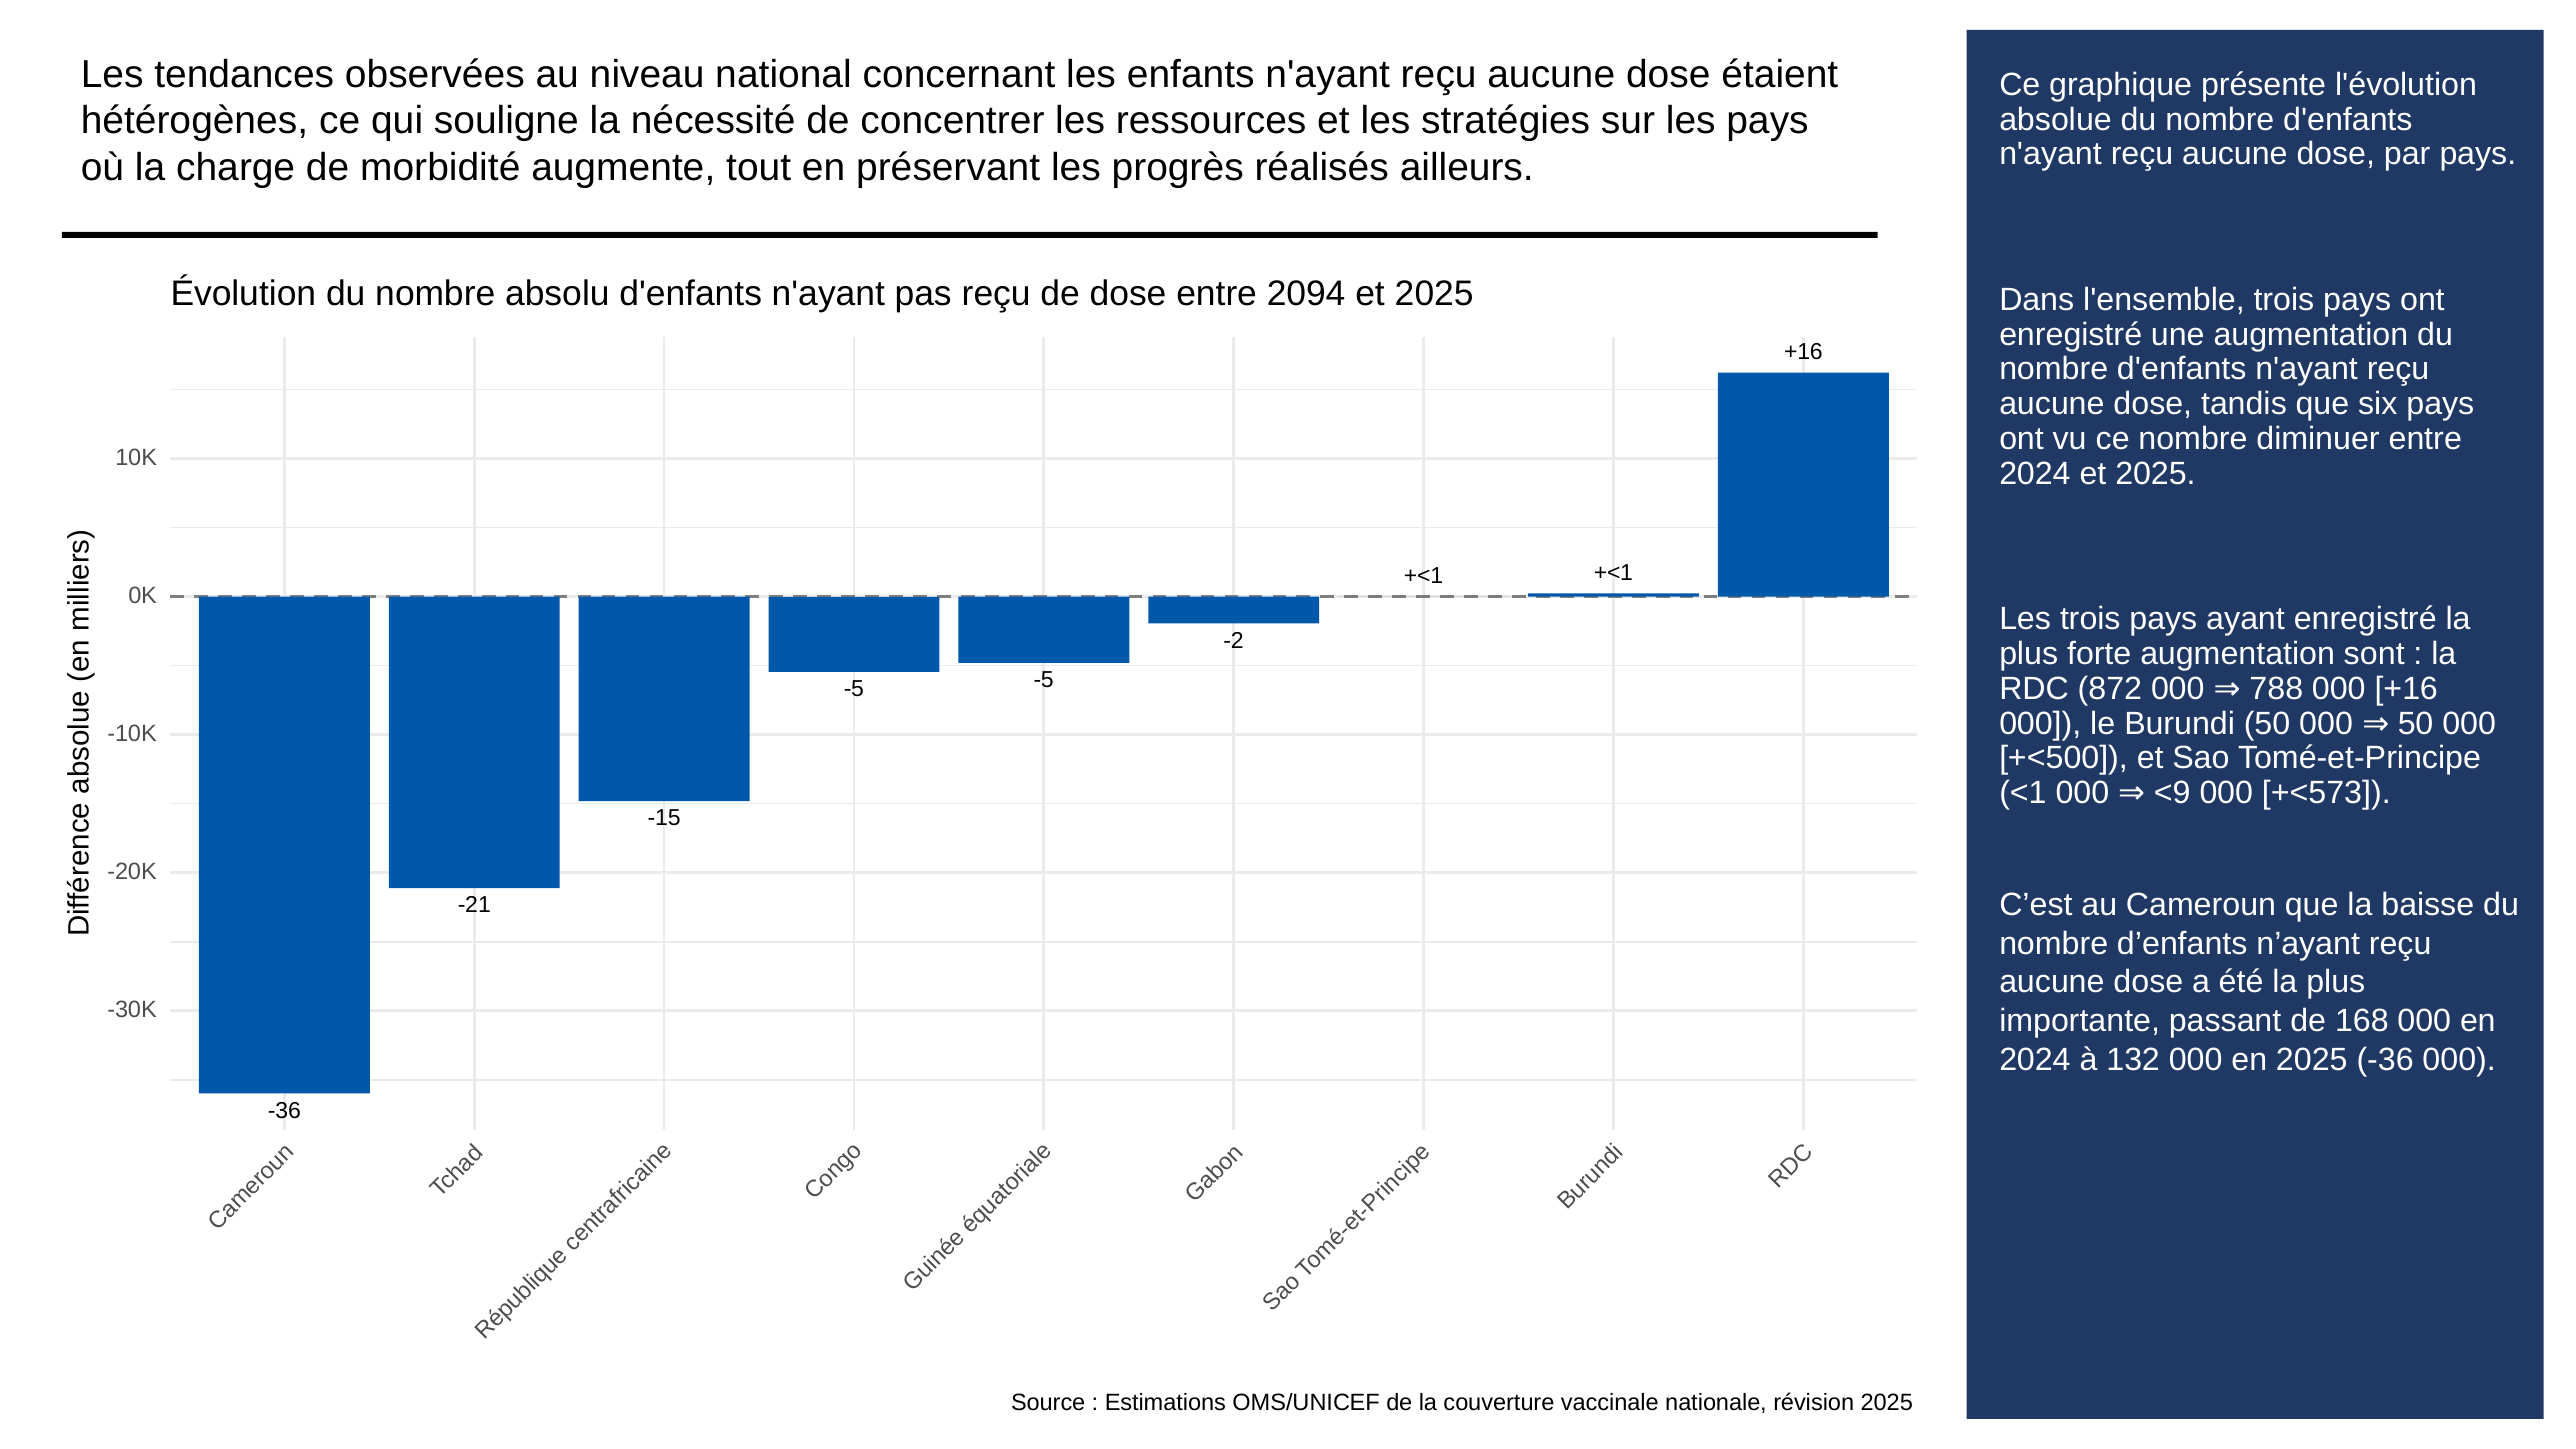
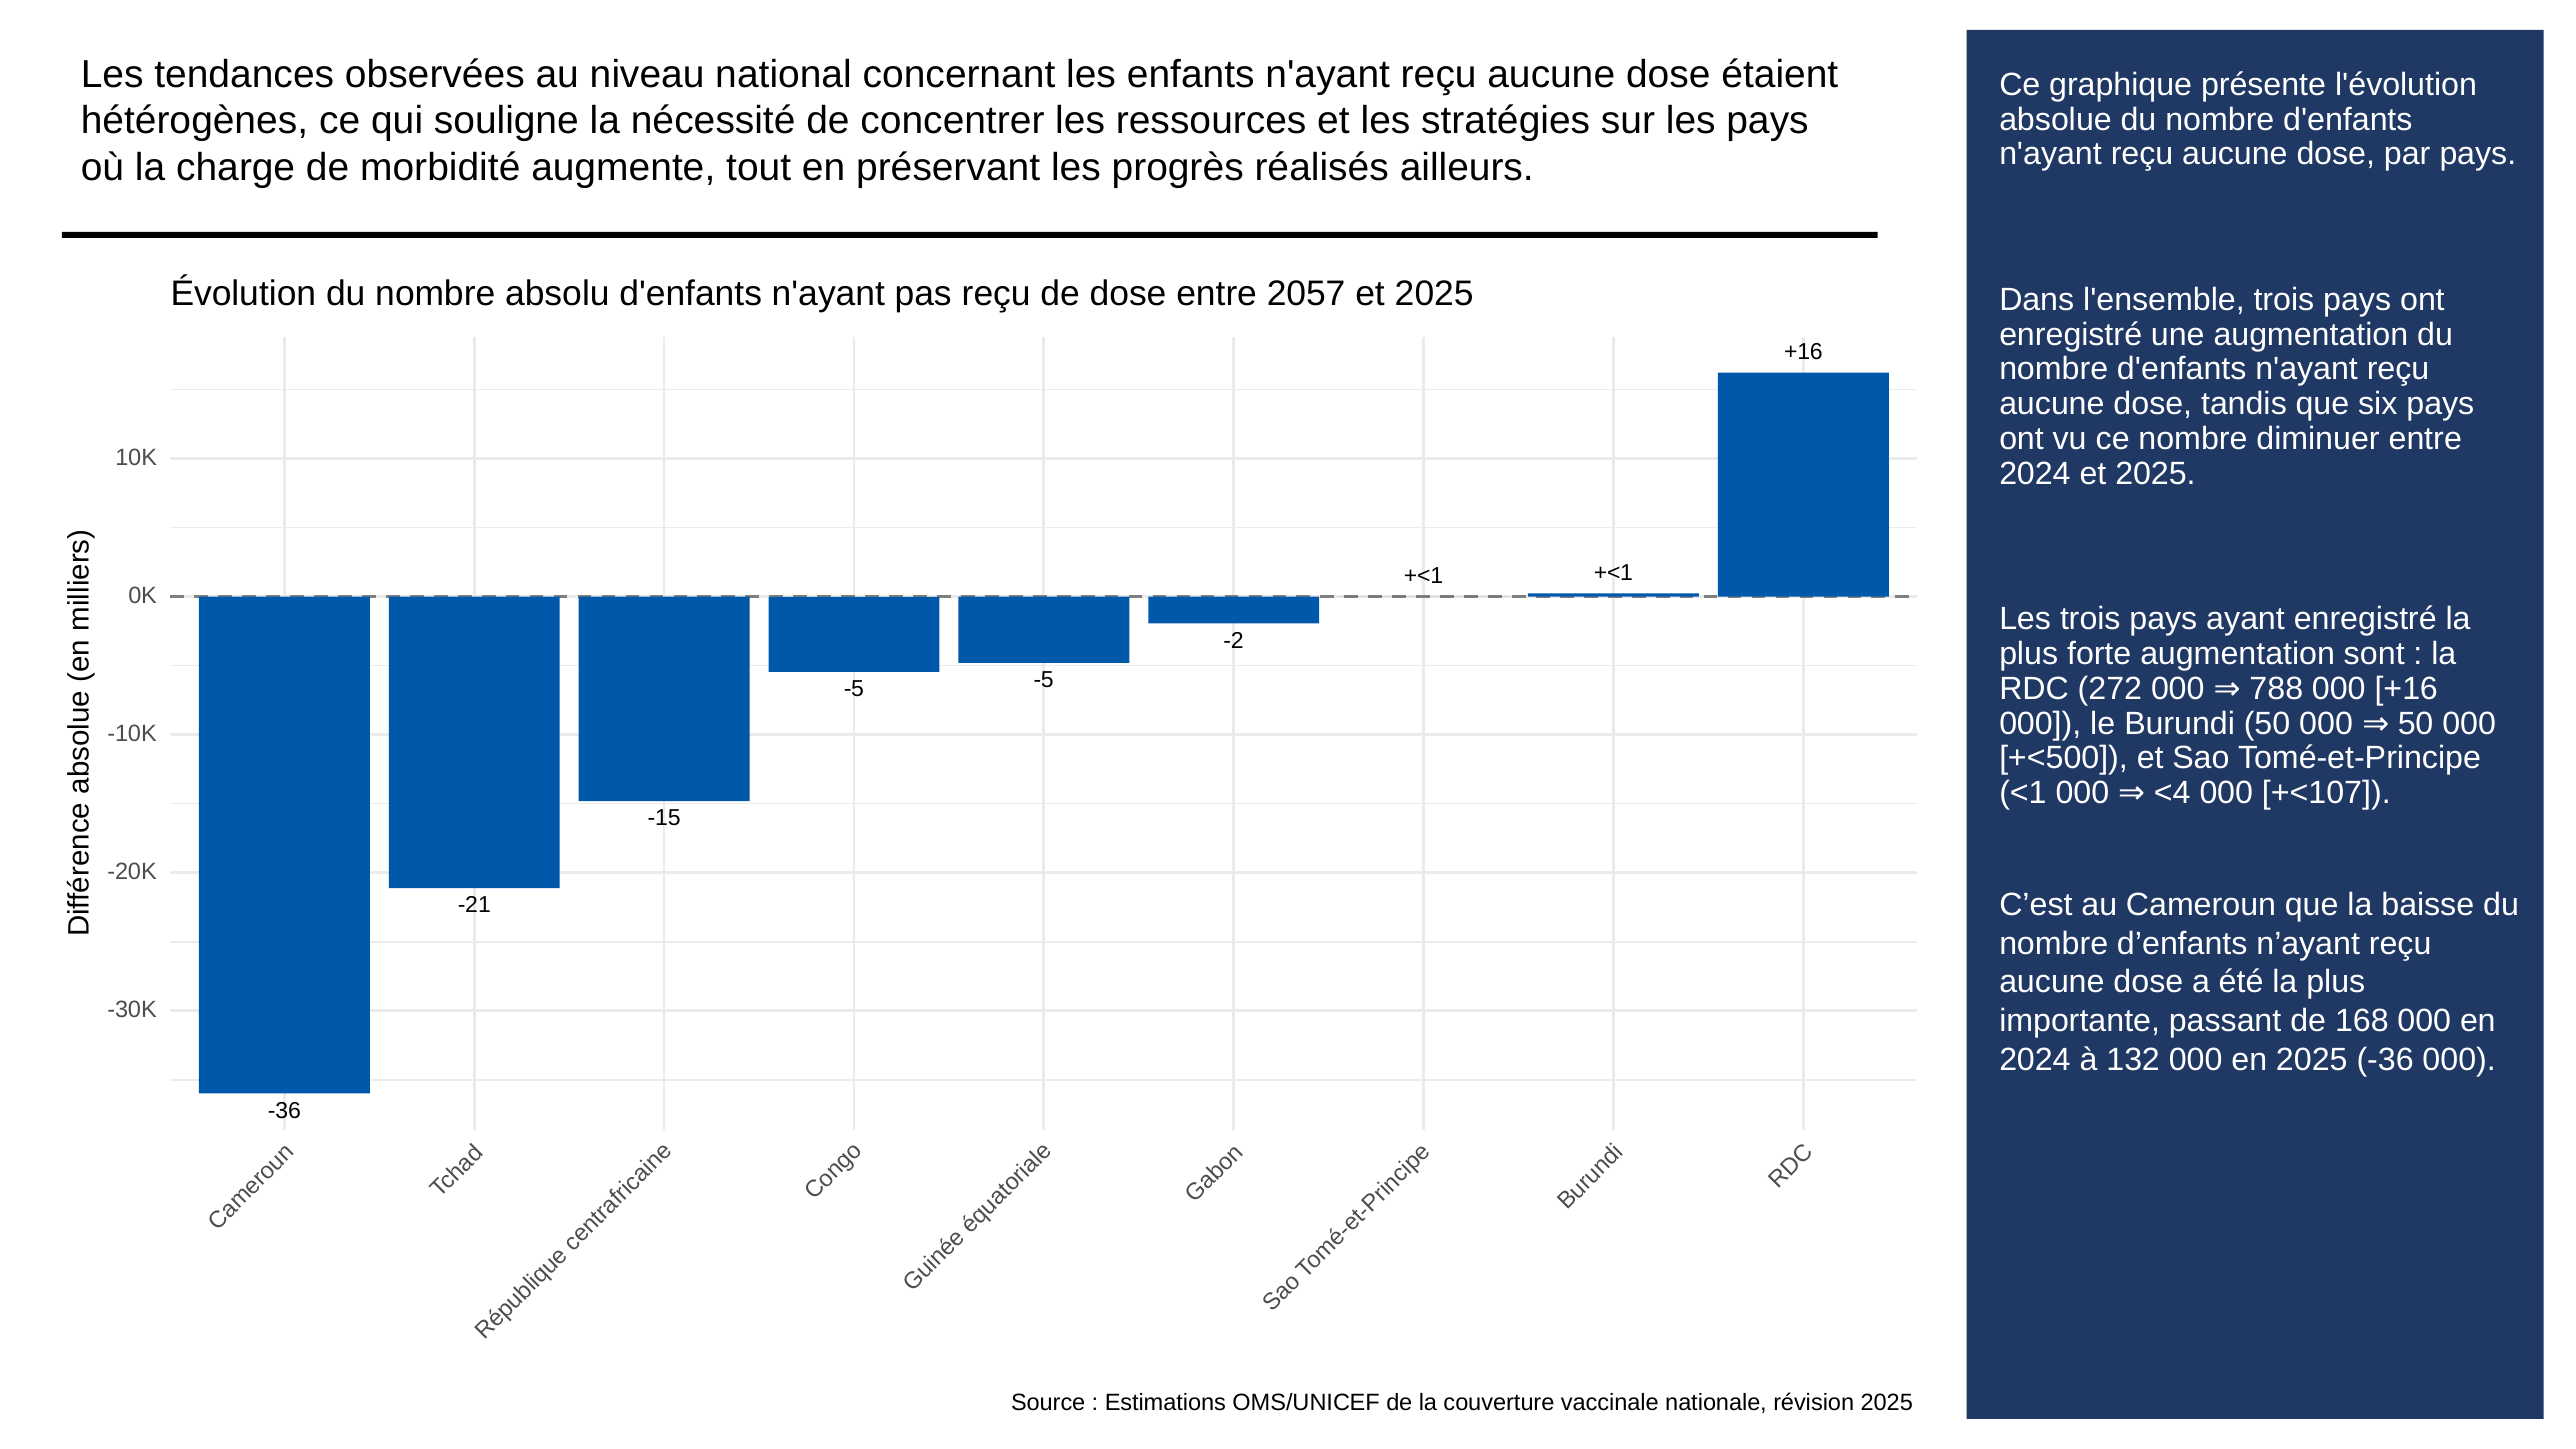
2094: 2094 -> 2057 (1306, 294)
872: 872 -> 272 (2110, 689)
<9: <9 -> <4 (2172, 793)
+<573: +<573 -> +<107 (2326, 793)
